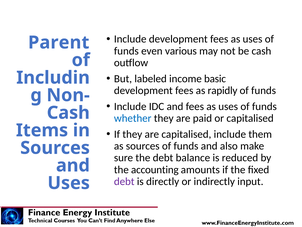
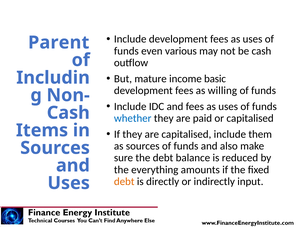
labeled: labeled -> mature (151, 79)
rapidly: rapidly -> willing (222, 90)
accounting: accounting -> everything (155, 169)
debt colour: purple -> orange (124, 181)
